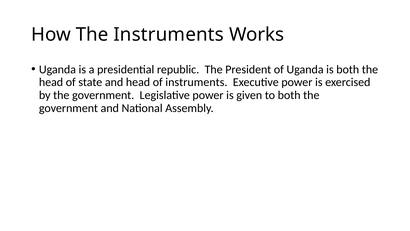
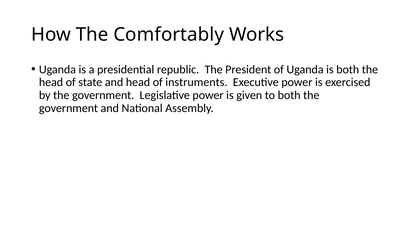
The Instruments: Instruments -> Comfortably (169, 34)
